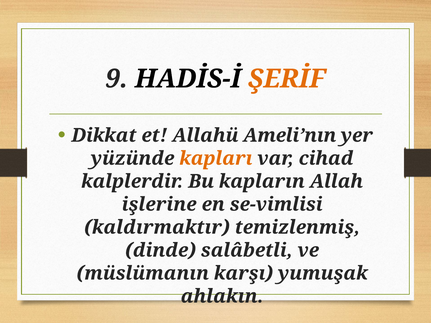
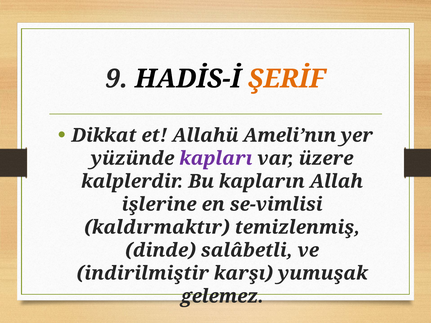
kapları colour: orange -> purple (216, 159)
cihad: cihad -> üzere (326, 159)
müslümanın: müslümanın -> indirilmiştir (143, 273)
ahlakın: ahlakın -> gelemez (222, 296)
